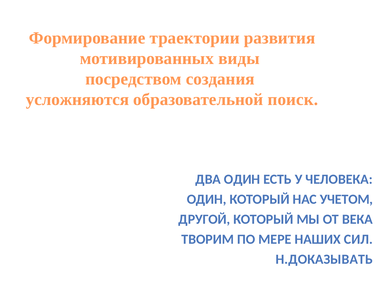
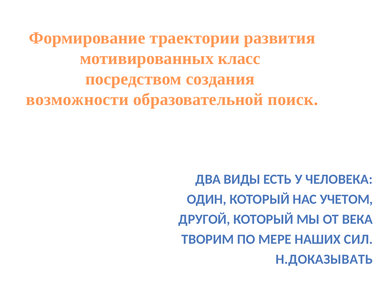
виды: виды -> класс (239, 58)
усложняются: усложняются -> возможности (77, 99)
ДВА ОДИН: ОДИН -> ВИДЫ (242, 179)
